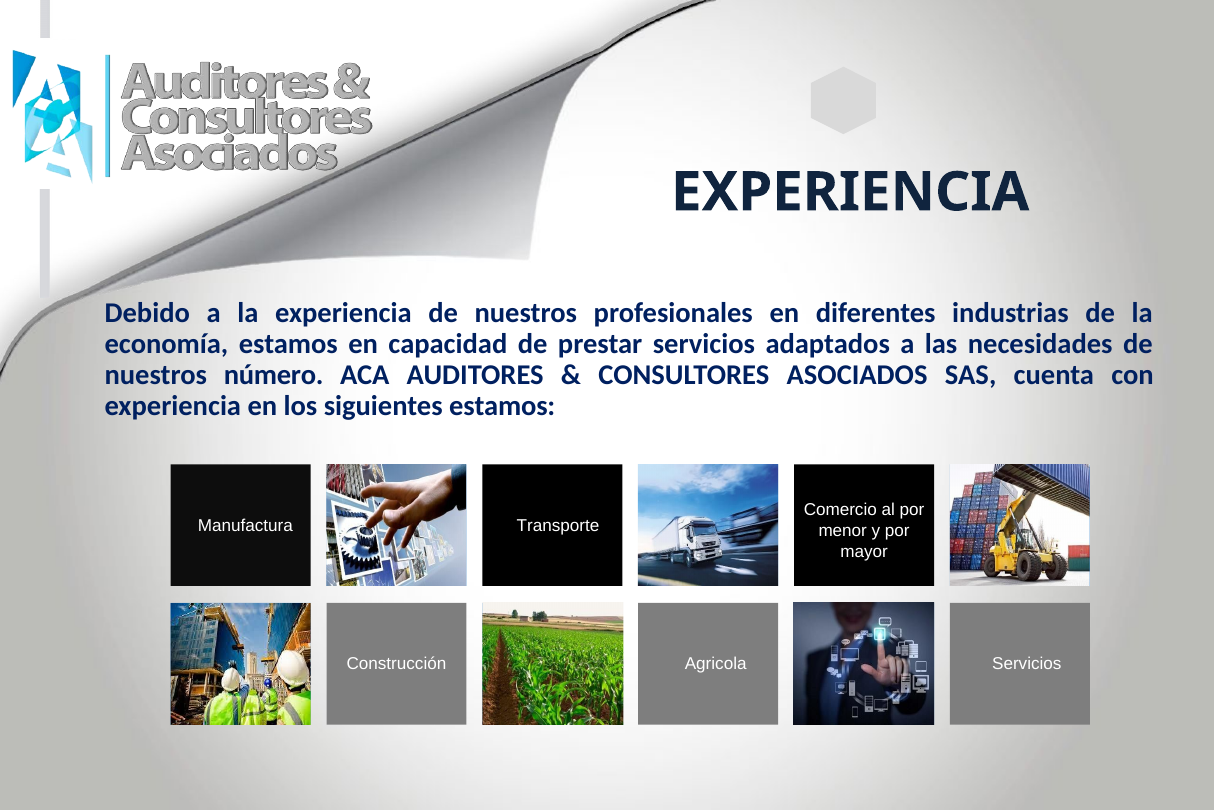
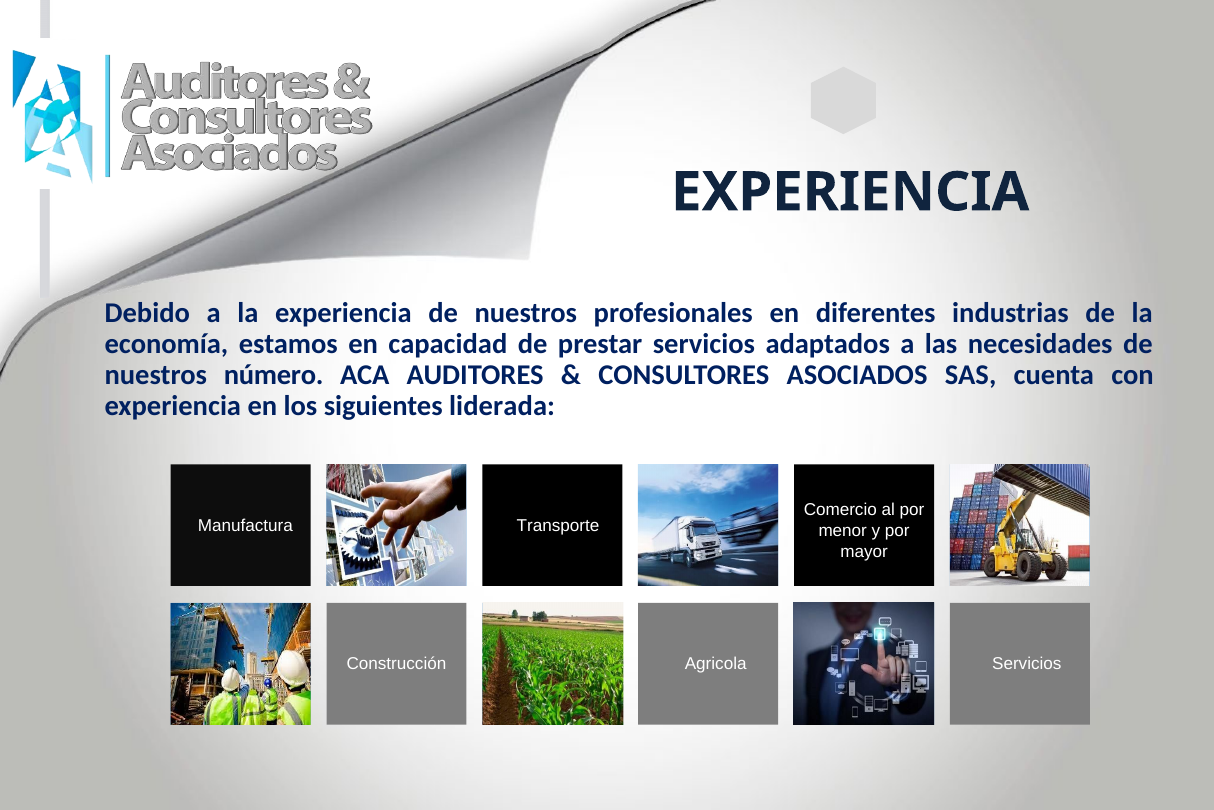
siguientes estamos: estamos -> liderada (502, 405)
